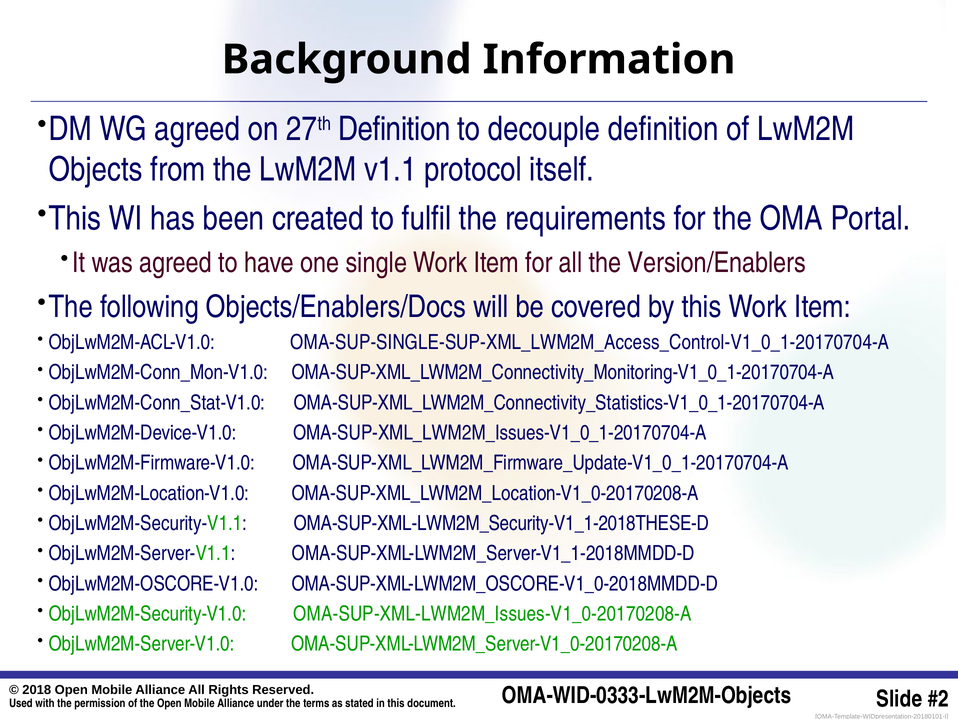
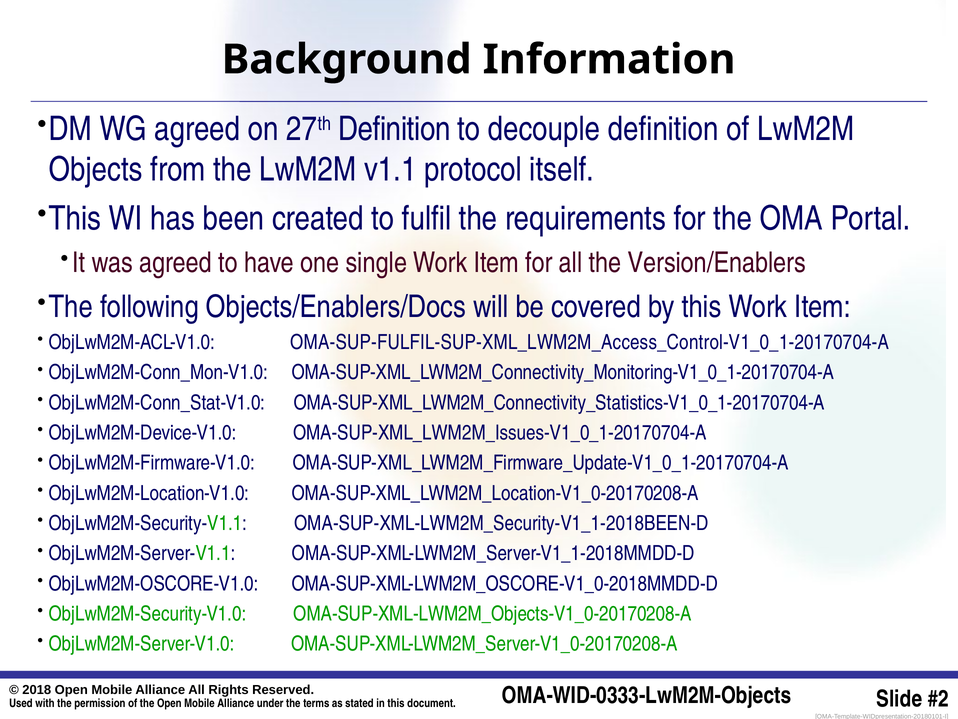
OMA-SUP-SINGLE-SUP-XML_LWM2M_Access_Control-V1_0_1-20170704-A: OMA-SUP-SINGLE-SUP-XML_LWM2M_Access_Control-V1_0_1-20170704-A -> OMA-SUP-FULFIL-SUP-XML_LWM2M_Access_Control-V1_0_1-20170704-A (590, 342)
OMA-SUP-XML-LWM2M_Security-V1_1-2018THESE-D: OMA-SUP-XML-LWM2M_Security-V1_1-2018THESE-D -> OMA-SUP-XML-LWM2M_Security-V1_1-2018BEEN-D (501, 523)
OMA-SUP-XML-LWM2M_Issues-V1_0-20170208-A: OMA-SUP-XML-LWM2M_Issues-V1_0-20170208-A -> OMA-SUP-XML-LWM2M_Objects-V1_0-20170208-A (493, 613)
